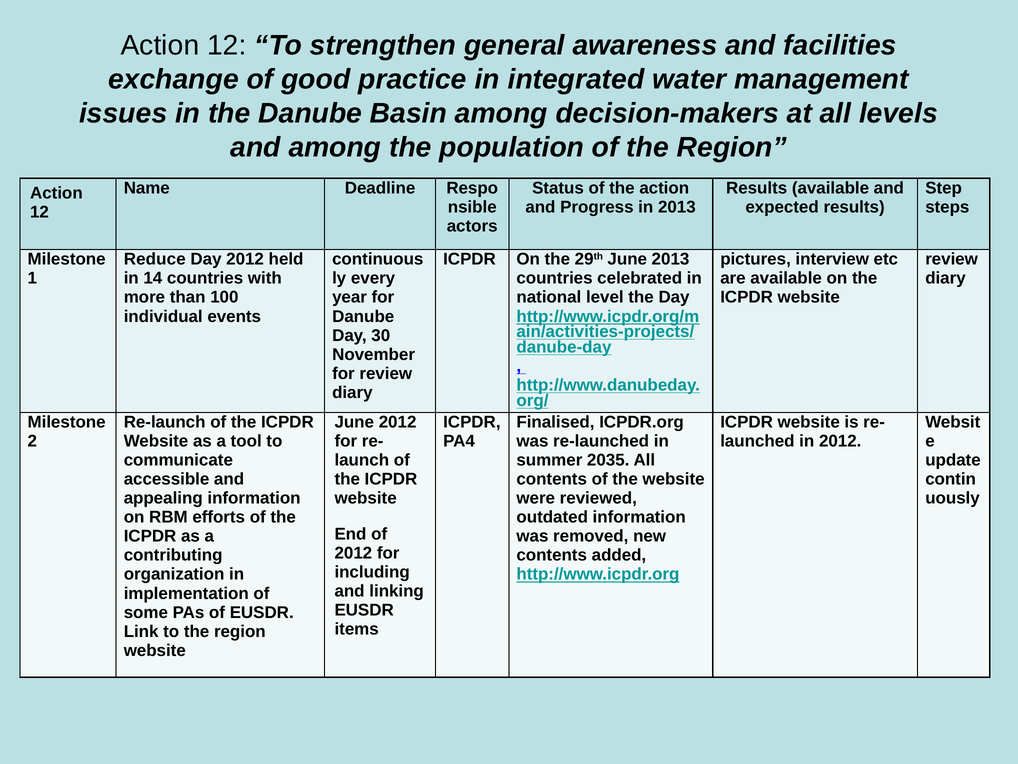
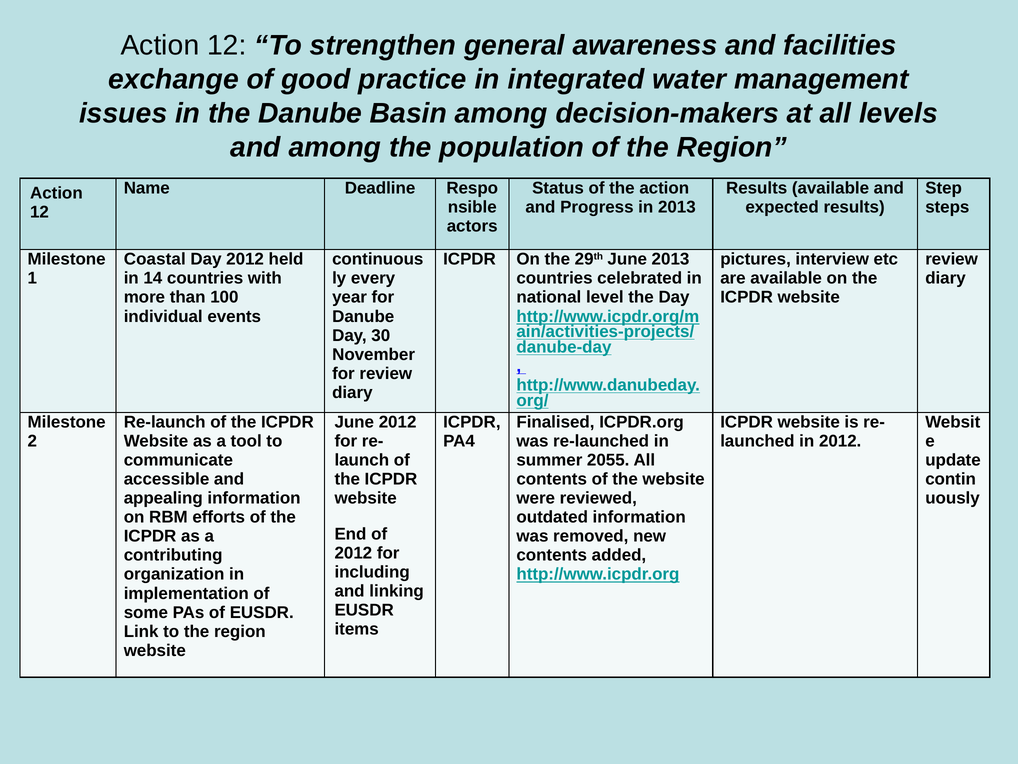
Reduce: Reduce -> Coastal (155, 259)
2035: 2035 -> 2055 (608, 460)
